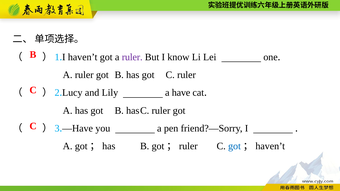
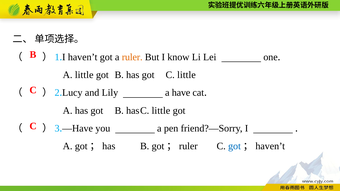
ruler colour: purple -> orange (132, 57)
ruler: ruler -> little (84, 75)
C ruler: ruler -> little (186, 75)
ruler: ruler -> little (161, 111)
